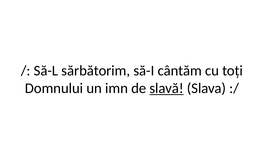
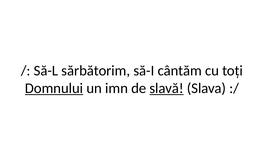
Domnului underline: none -> present (54, 88)
